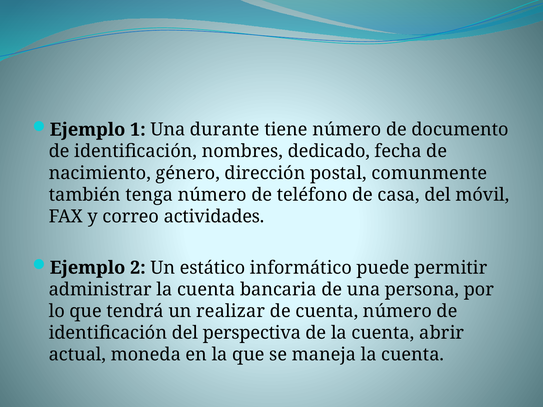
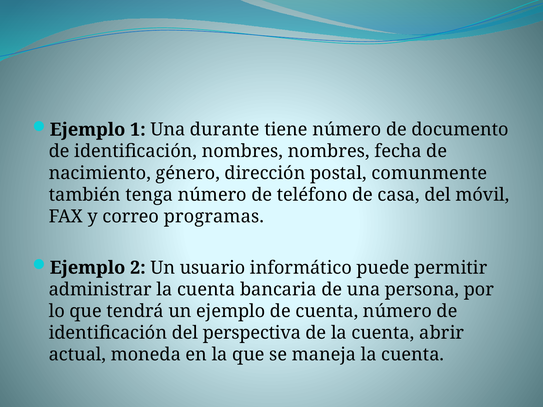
nombres dedicado: dedicado -> nombres (329, 151)
actividades: actividades -> programas (214, 217)
estático: estático -> usuario (213, 268)
un realizar: realizar -> ejemplo (231, 311)
